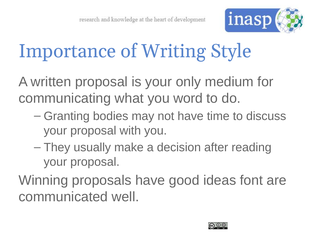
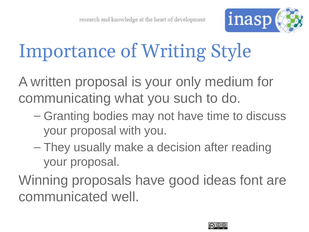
word: word -> such (188, 98)
